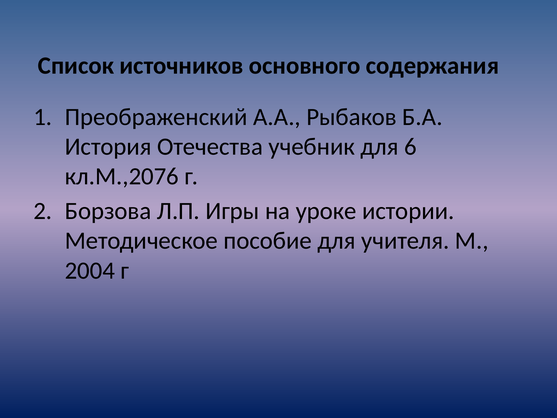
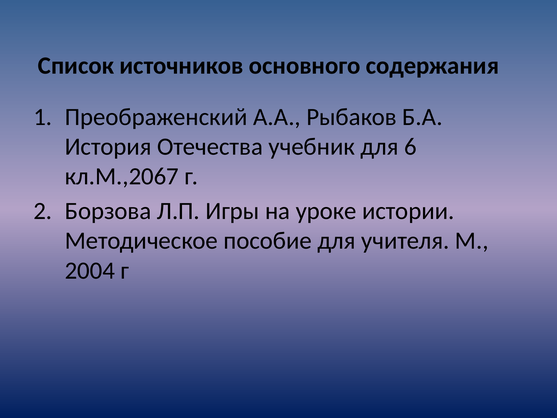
кл.М.,2076: кл.М.,2076 -> кл.М.,2067 (122, 176)
